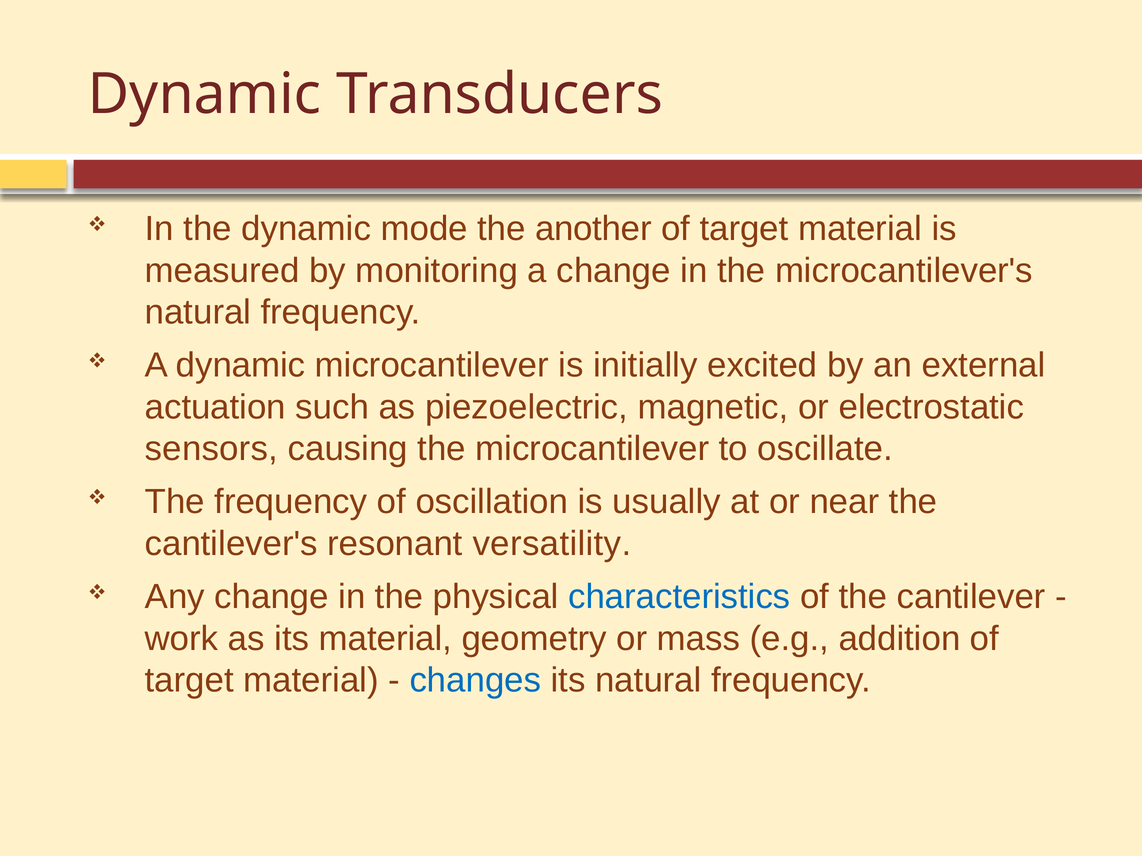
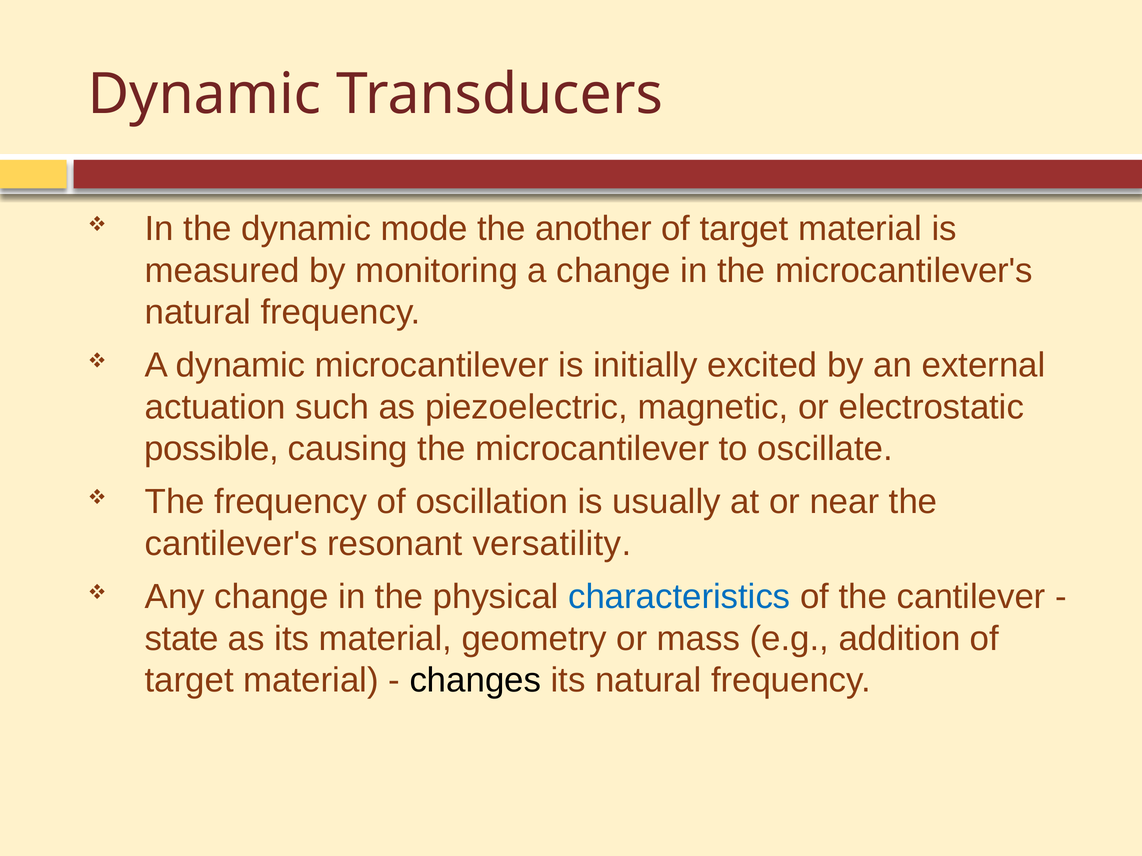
sensors: sensors -> possible (212, 449)
work: work -> state (182, 639)
changes colour: blue -> black (475, 681)
